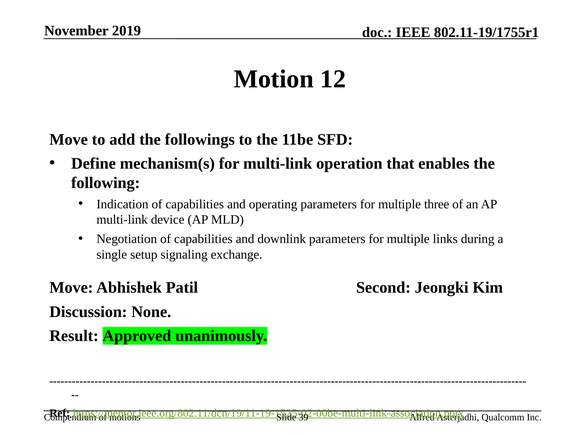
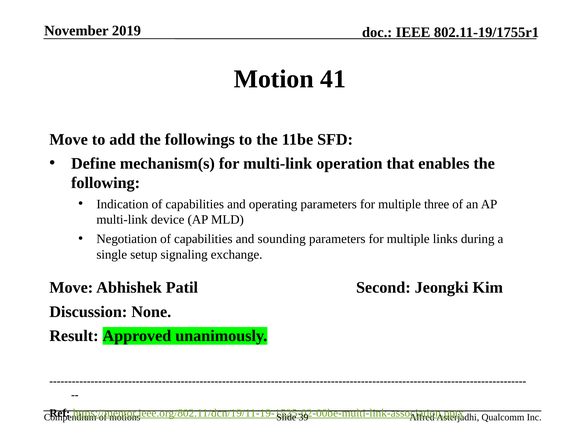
12: 12 -> 41 (333, 79)
downlink: downlink -> sounding (282, 239)
